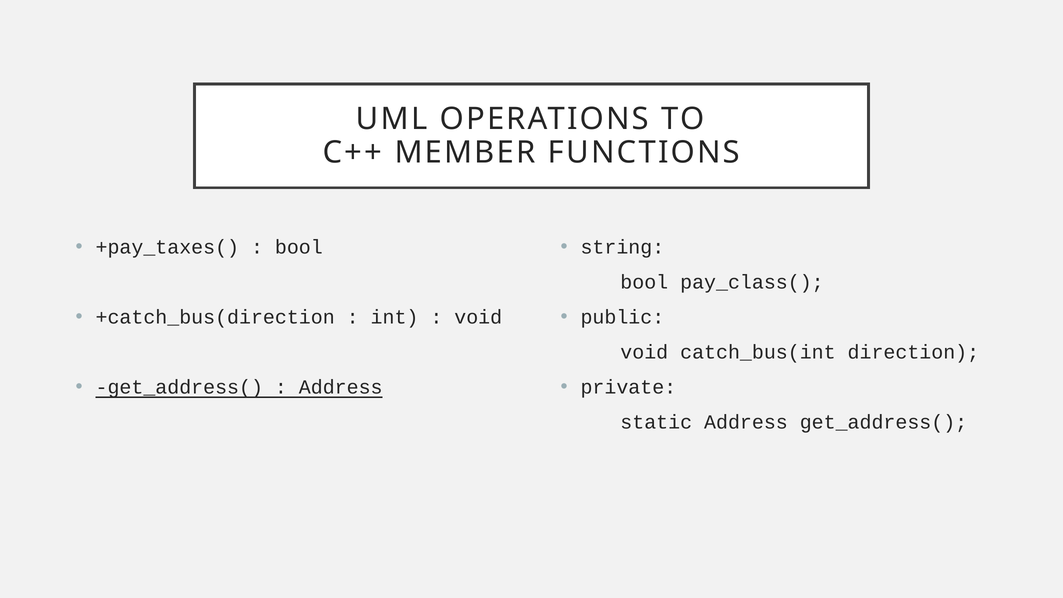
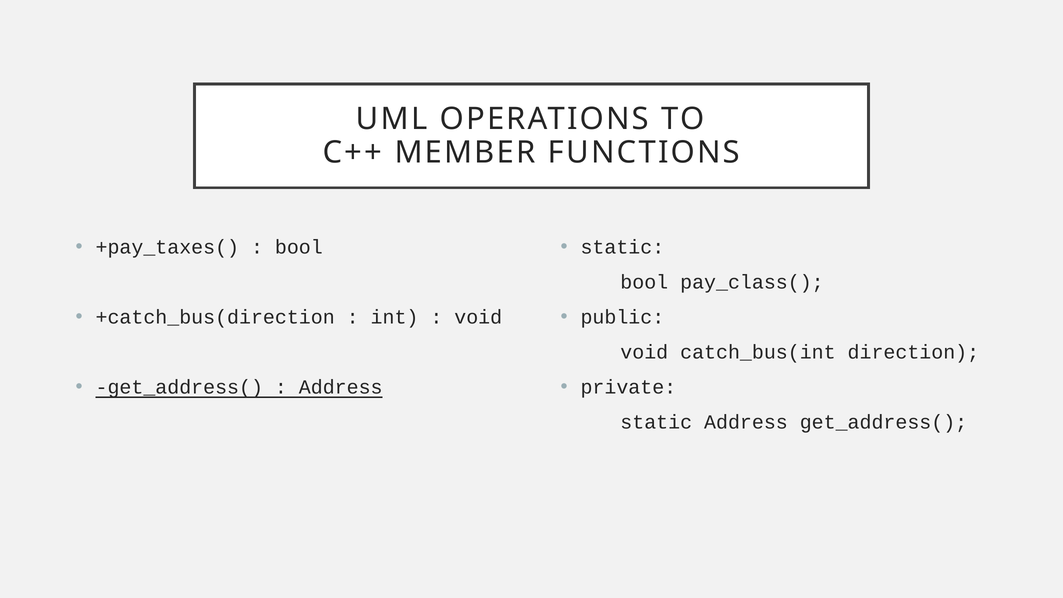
string: string -> static (622, 247)
